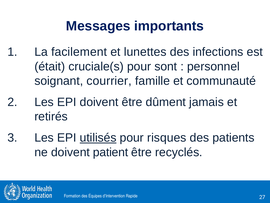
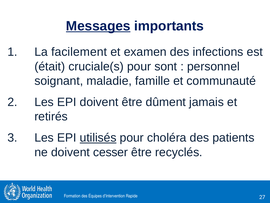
Messages underline: none -> present (98, 26)
lunettes: lunettes -> examen (145, 52)
courrier: courrier -> maladie (109, 81)
risques: risques -> choléra (167, 137)
patient: patient -> cesser (111, 152)
